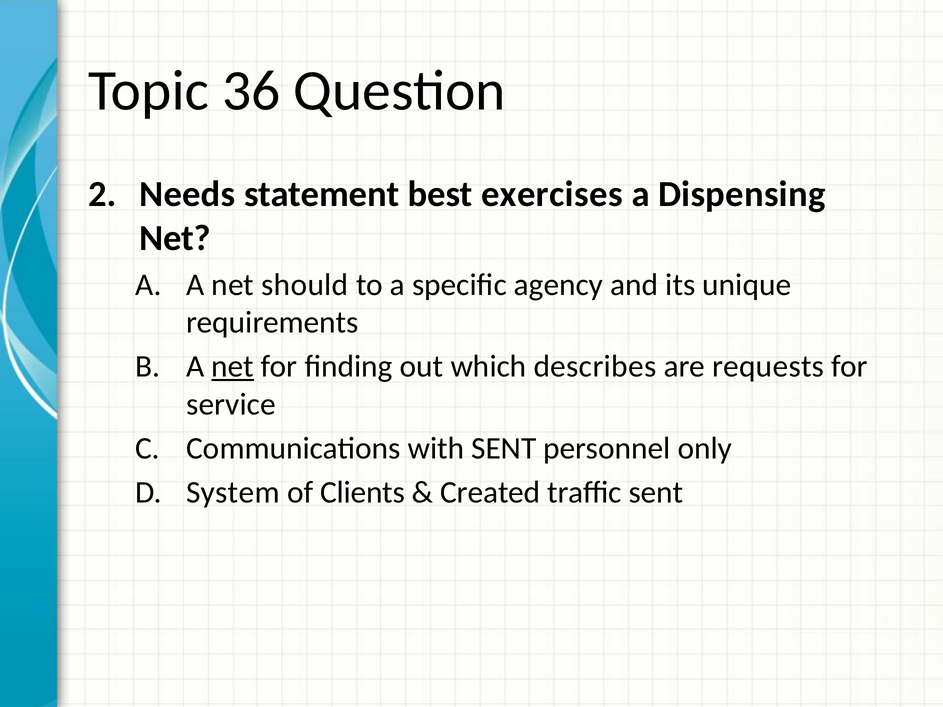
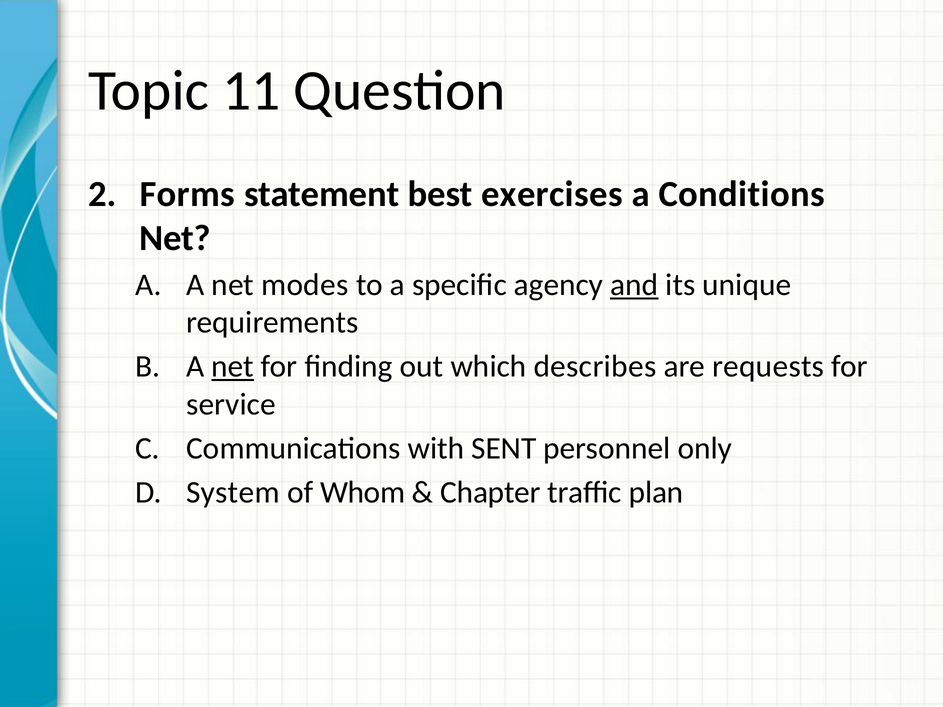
36: 36 -> 11 (251, 91)
Needs: Needs -> Forms (187, 194)
Dispensing: Dispensing -> Conditions (742, 194)
should: should -> modes (305, 285)
and underline: none -> present (634, 285)
Clients: Clients -> Whom (363, 492)
Created: Created -> Chapter (490, 492)
traffic sent: sent -> plan (656, 492)
